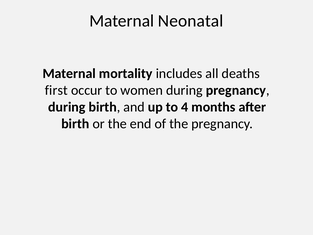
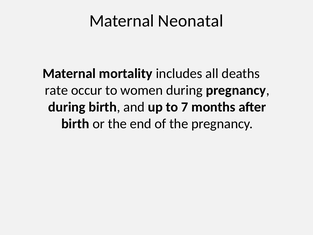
first: first -> rate (56, 90)
4: 4 -> 7 (185, 107)
